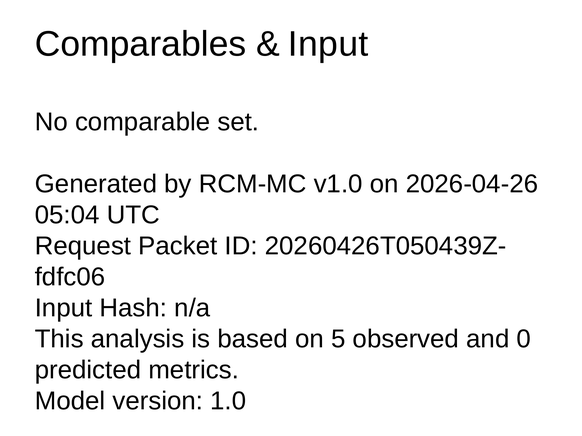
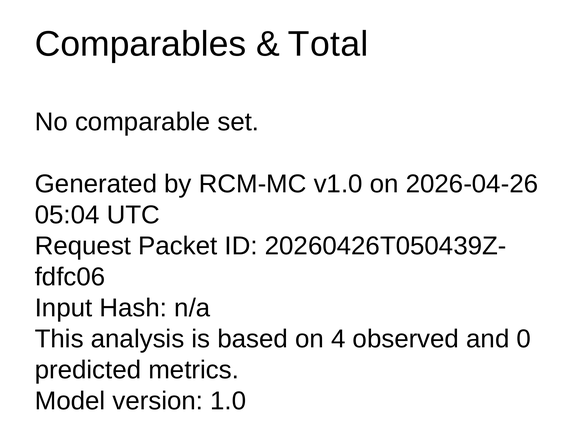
Input: Input -> Total (328, 44)
5: 5 -> 4 (338, 339)
